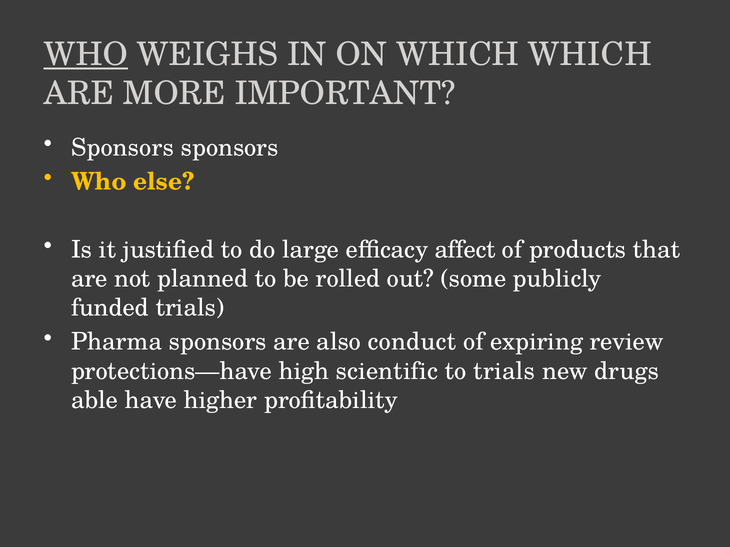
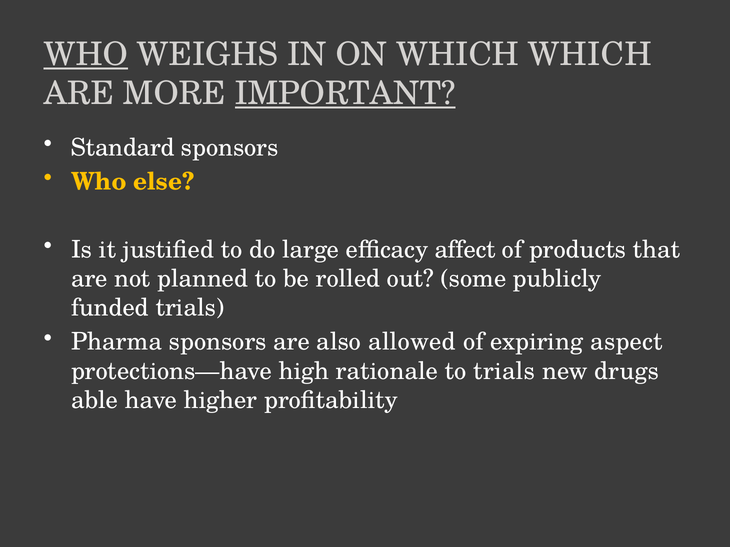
IMPORTANT underline: none -> present (345, 94)
Sponsors: Sponsors -> Standard (123, 148)
conduct: conduct -> allowed (412, 342)
review: review -> aspect (627, 342)
scientific: scientific -> rationale (387, 371)
